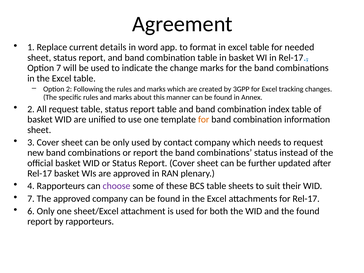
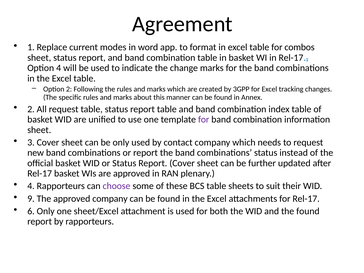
details: details -> modes (113, 47)
needed: needed -> combos (300, 47)
Option 7: 7 -> 4 (59, 68)
for colour: orange -> purple (204, 119)
7: 7 -> 9 (31, 199)
